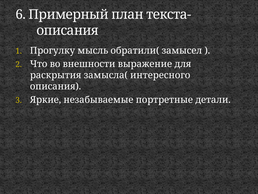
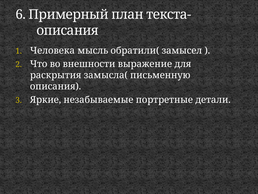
Прогулку: Прогулку -> Человека (52, 51)
интересного: интересного -> письменную (160, 75)
